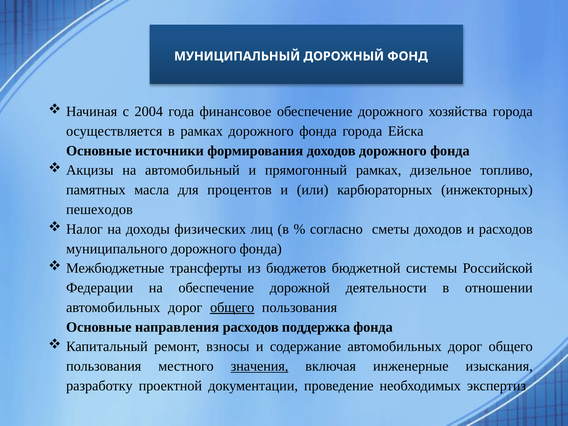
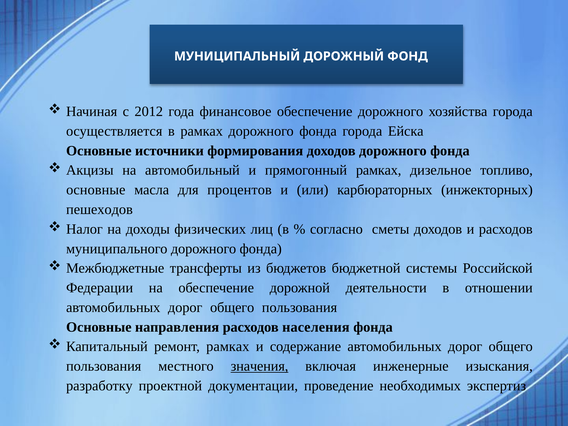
2004: 2004 -> 2012 (149, 112)
памятных: памятных -> основные (96, 190)
общего underline: present -> none (232, 307)
поддержка: поддержка -> населения (316, 327)
ремонт взносы: взносы -> рамках (228, 347)
